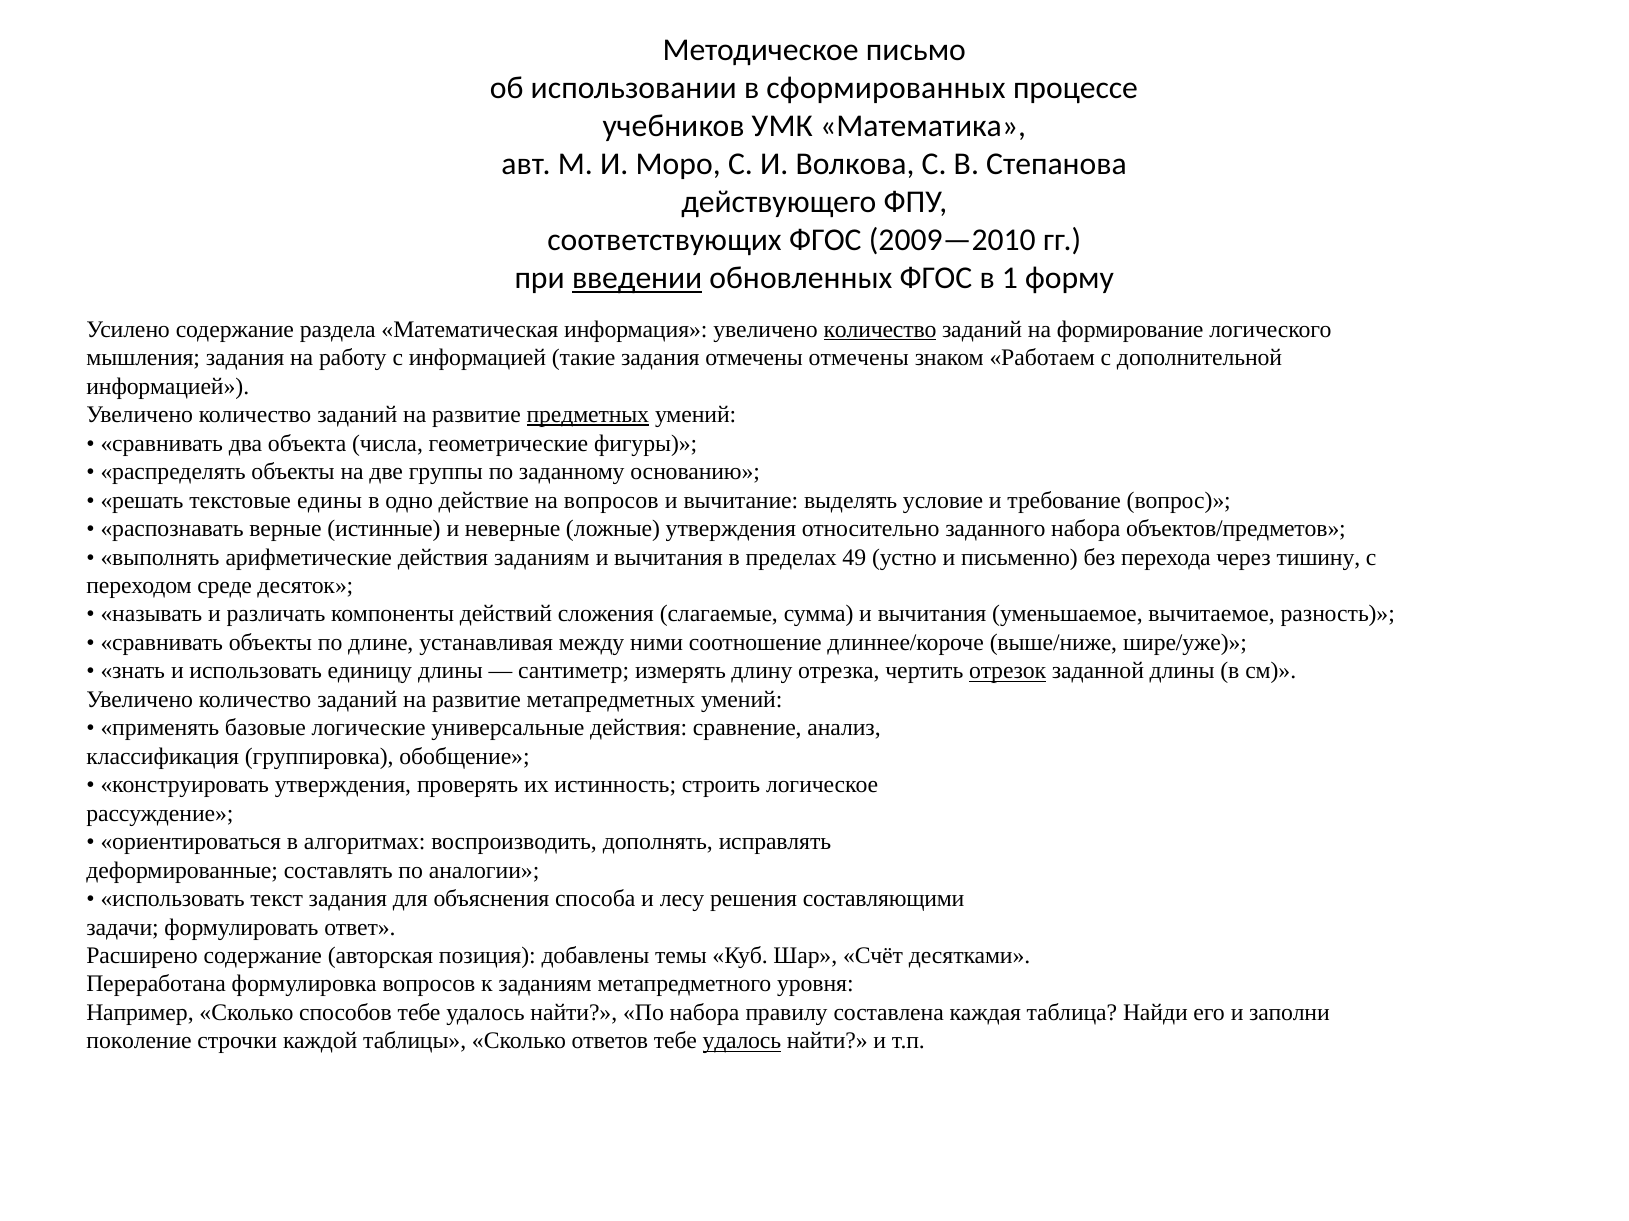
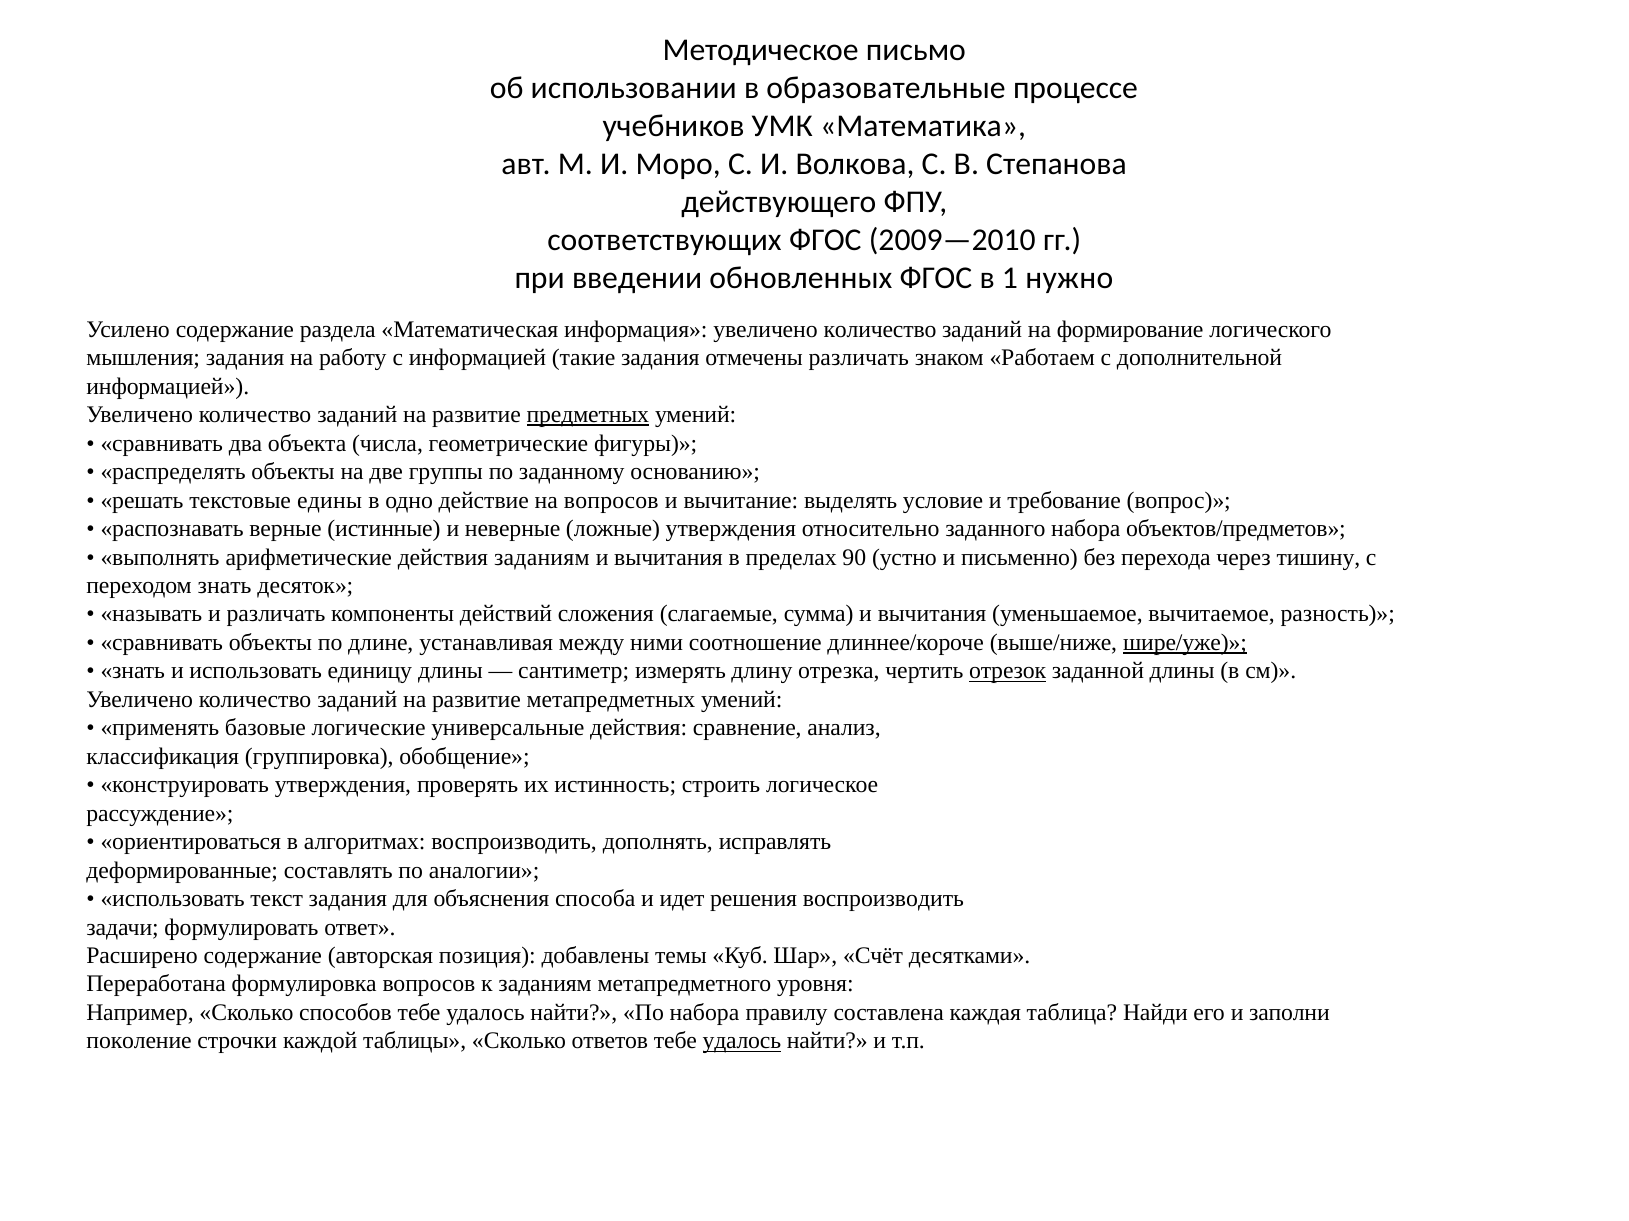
сформированных: сформированных -> образовательные (886, 88)
введении underline: present -> none (637, 278)
форму: форму -> нужно (1069, 278)
количество underline: present -> none (880, 330)
отмечены отмечены: отмечены -> различать (859, 358)
49: 49 -> 90 (854, 558)
переходом среде: среде -> знать (225, 586)
шире/уже underline: none -> present (1185, 643)
лесу: лесу -> идет (682, 899)
решения составляющими: составляющими -> воспроизводить (883, 899)
